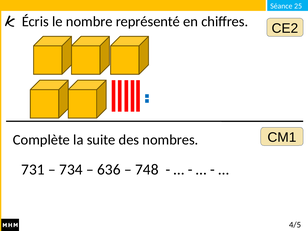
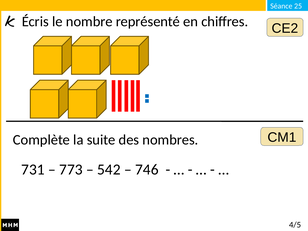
734: 734 -> 773 (71, 169)
636: 636 -> 542 (109, 169)
748: 748 -> 746 (147, 169)
